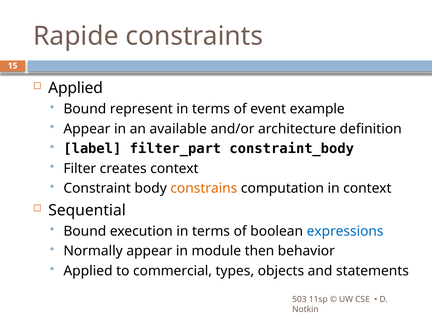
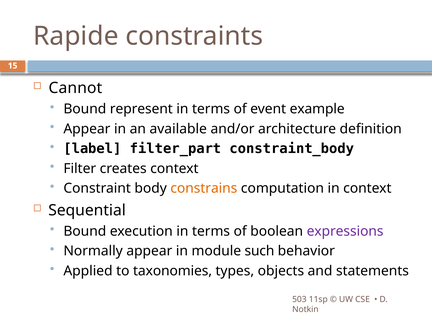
Applied: Applied -> Cannot (75, 88)
expressions colour: blue -> purple (345, 231)
then: then -> such (259, 251)
commercial: commercial -> taxonomies (173, 271)
